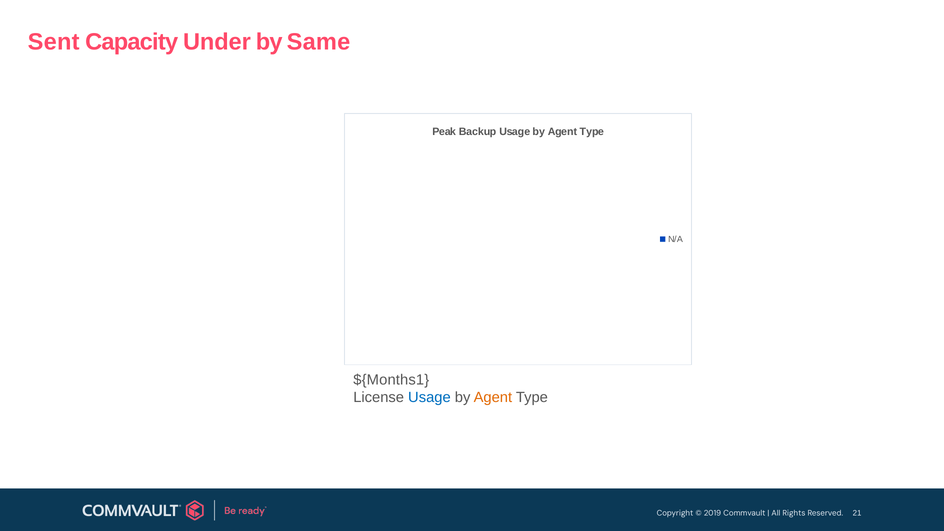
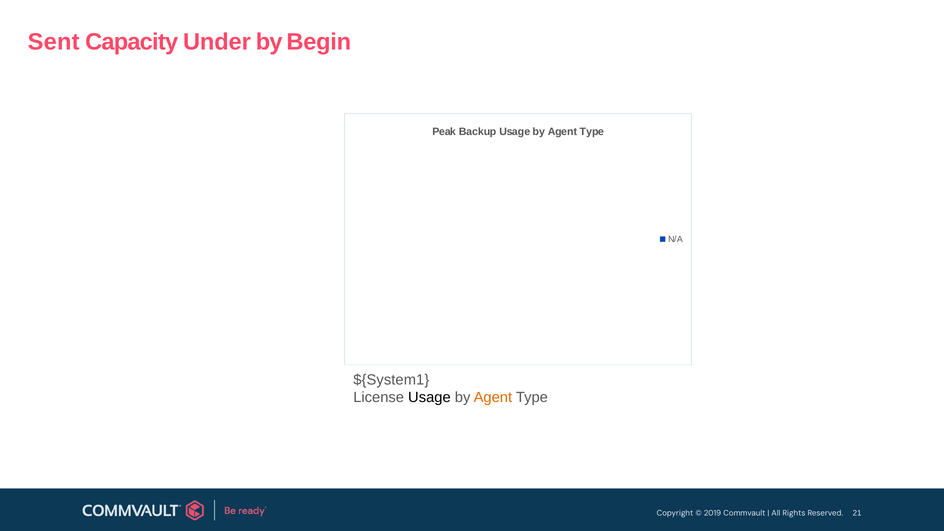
Same: Same -> Begin (319, 42)
${Months1: ${Months1 -> ${System1 (391, 380)
Usage colour: blue -> black (429, 398)
